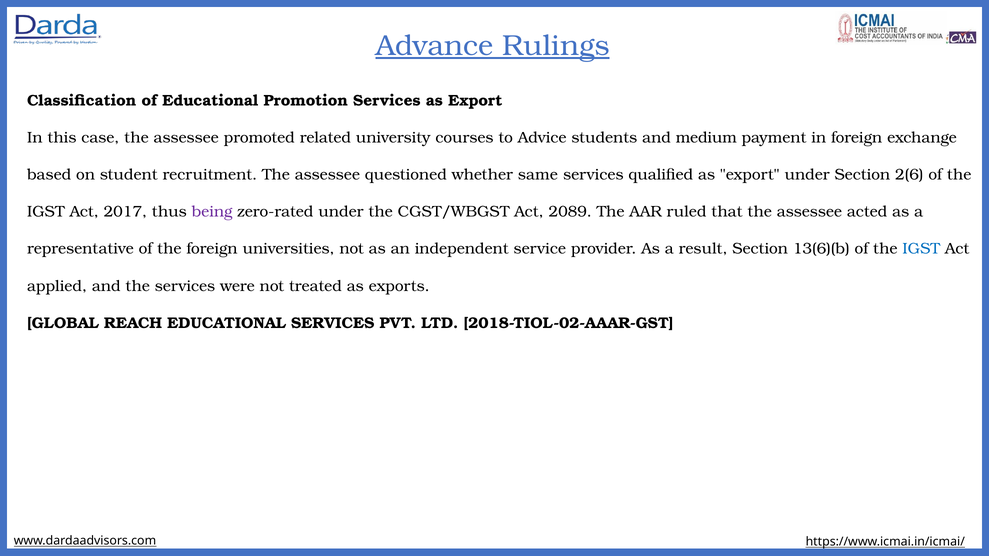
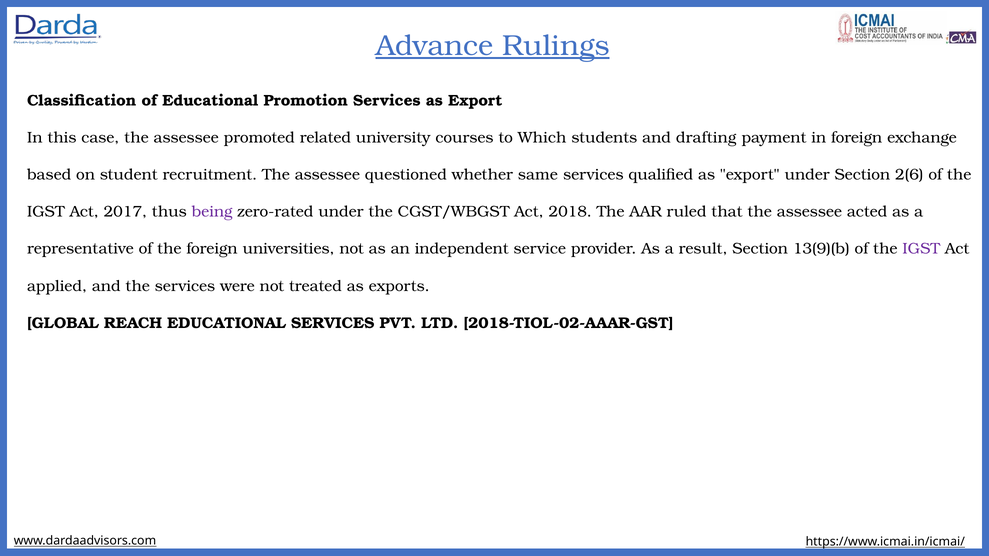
Advice: Advice -> Which (542, 138)
medium: medium -> drafting (706, 138)
2089: 2089 -> 2018 (570, 212)
13(6)(b: 13(6)(b -> 13(9)(b (821, 249)
IGST colour: blue -> purple (921, 249)
